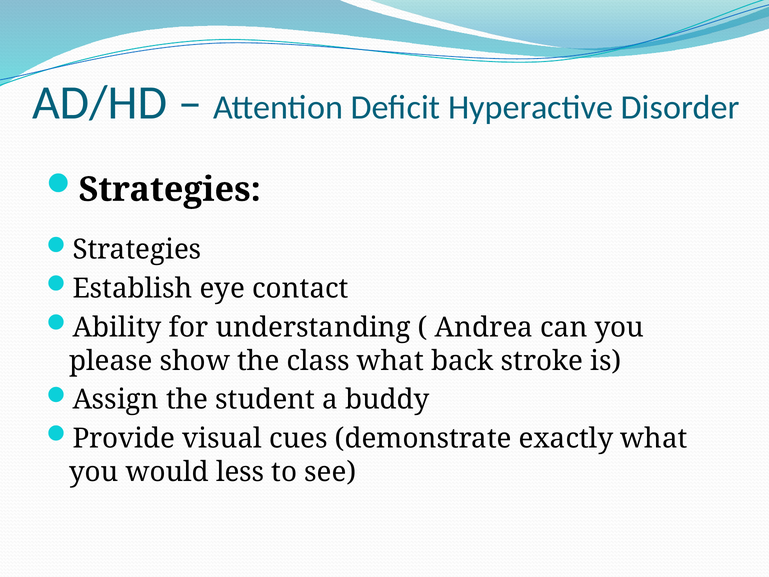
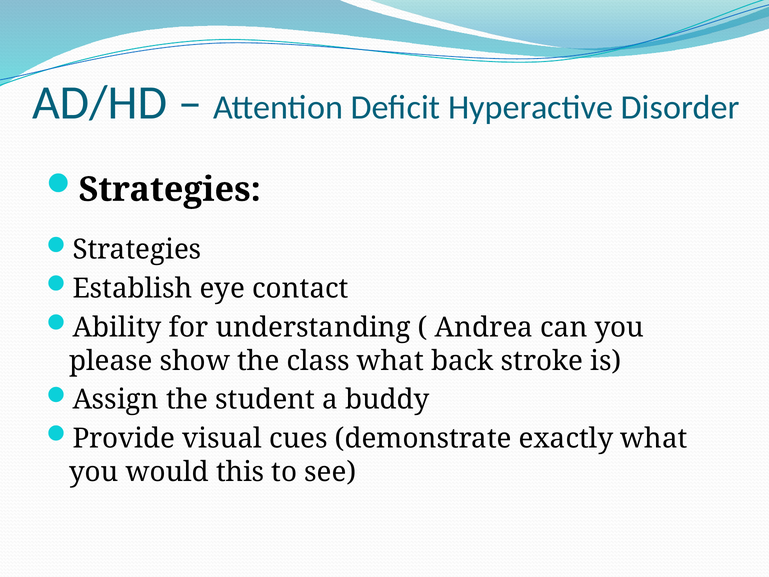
less: less -> this (240, 472)
